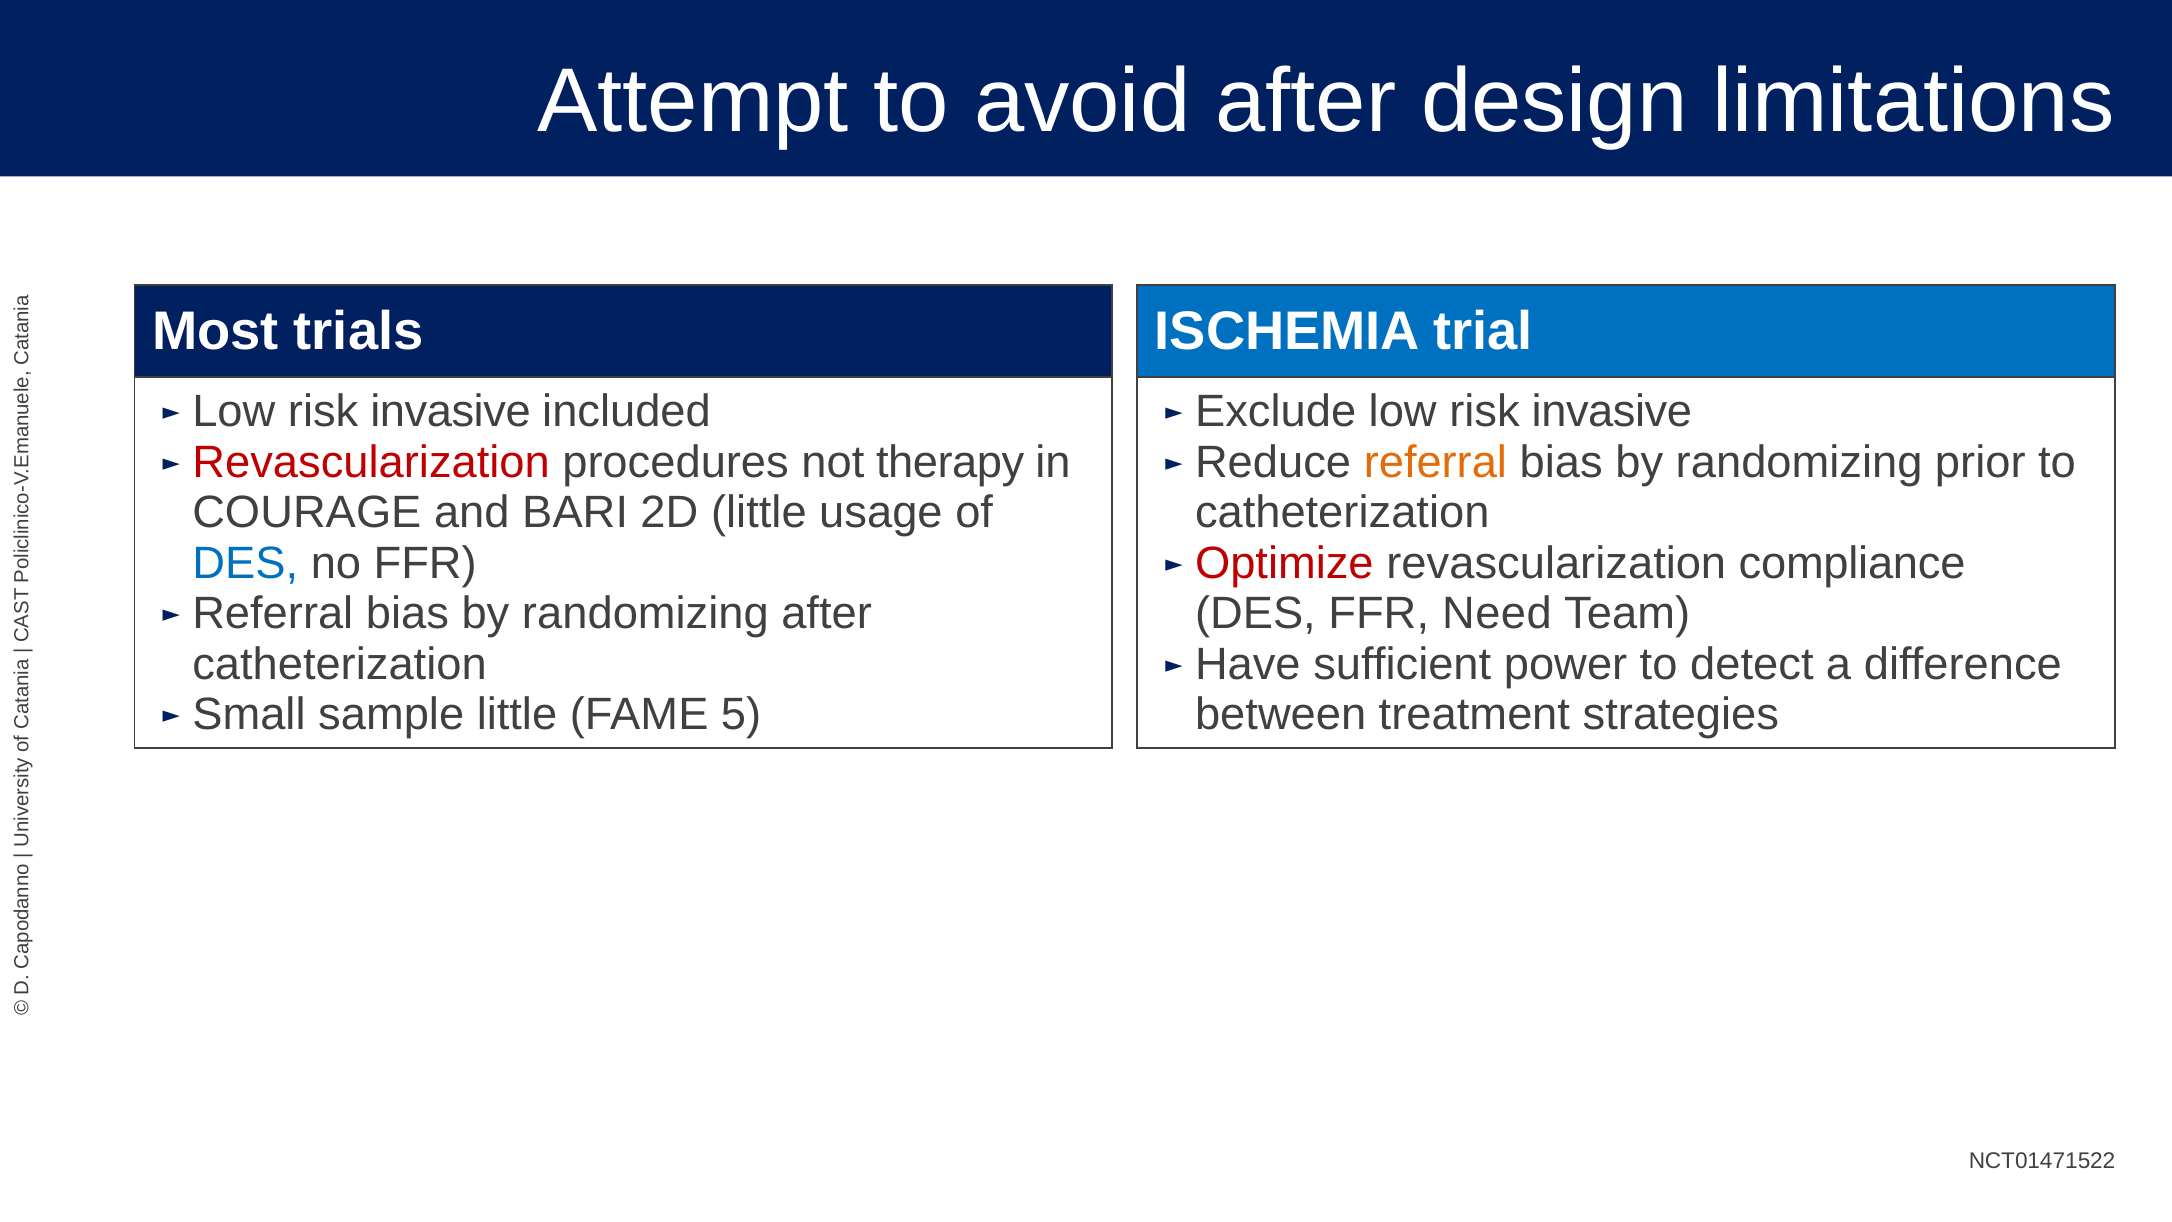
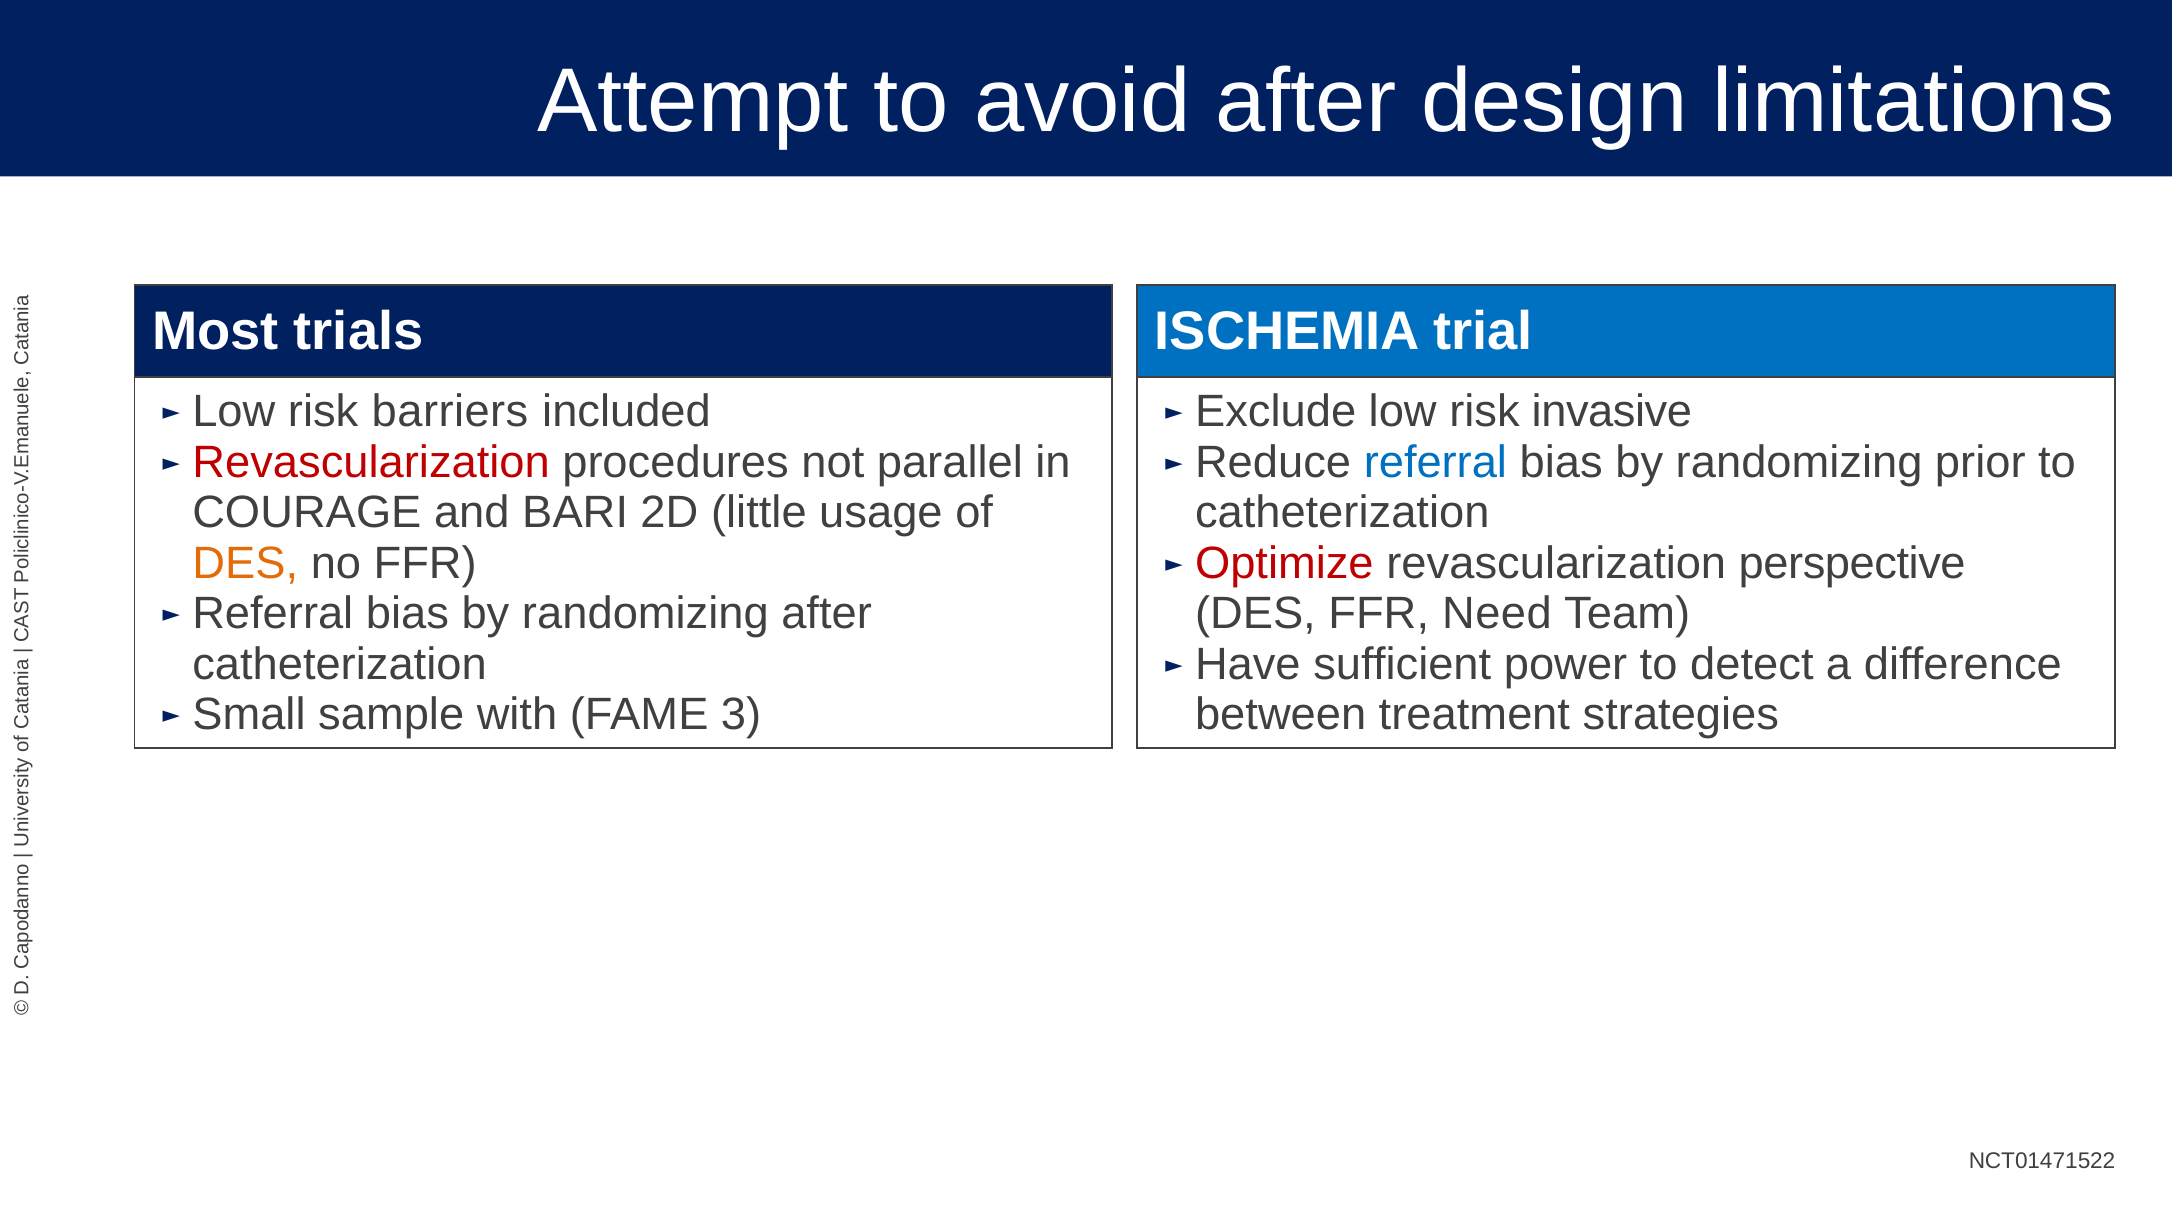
invasive: invasive -> barriers (450, 412)
therapy: therapy -> parallel (950, 462)
referral colour: orange -> blue (1435, 462)
DES colour: blue -> orange (245, 563)
compliance: compliance -> perspective (1852, 563)
sample little: little -> with (517, 715)
5: 5 -> 3 (741, 715)
